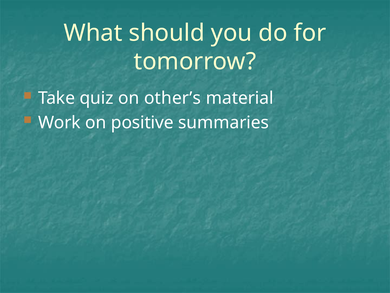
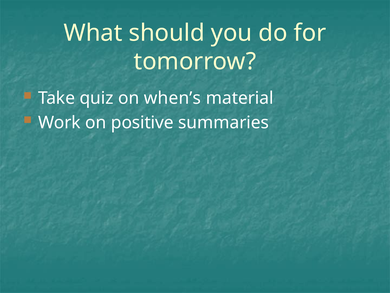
other’s: other’s -> when’s (172, 98)
